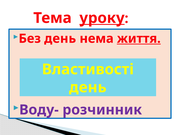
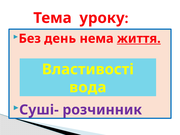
уроку underline: present -> none (102, 18)
день: день -> вода (88, 87)
Воду-: Воду- -> Суші- (39, 110)
